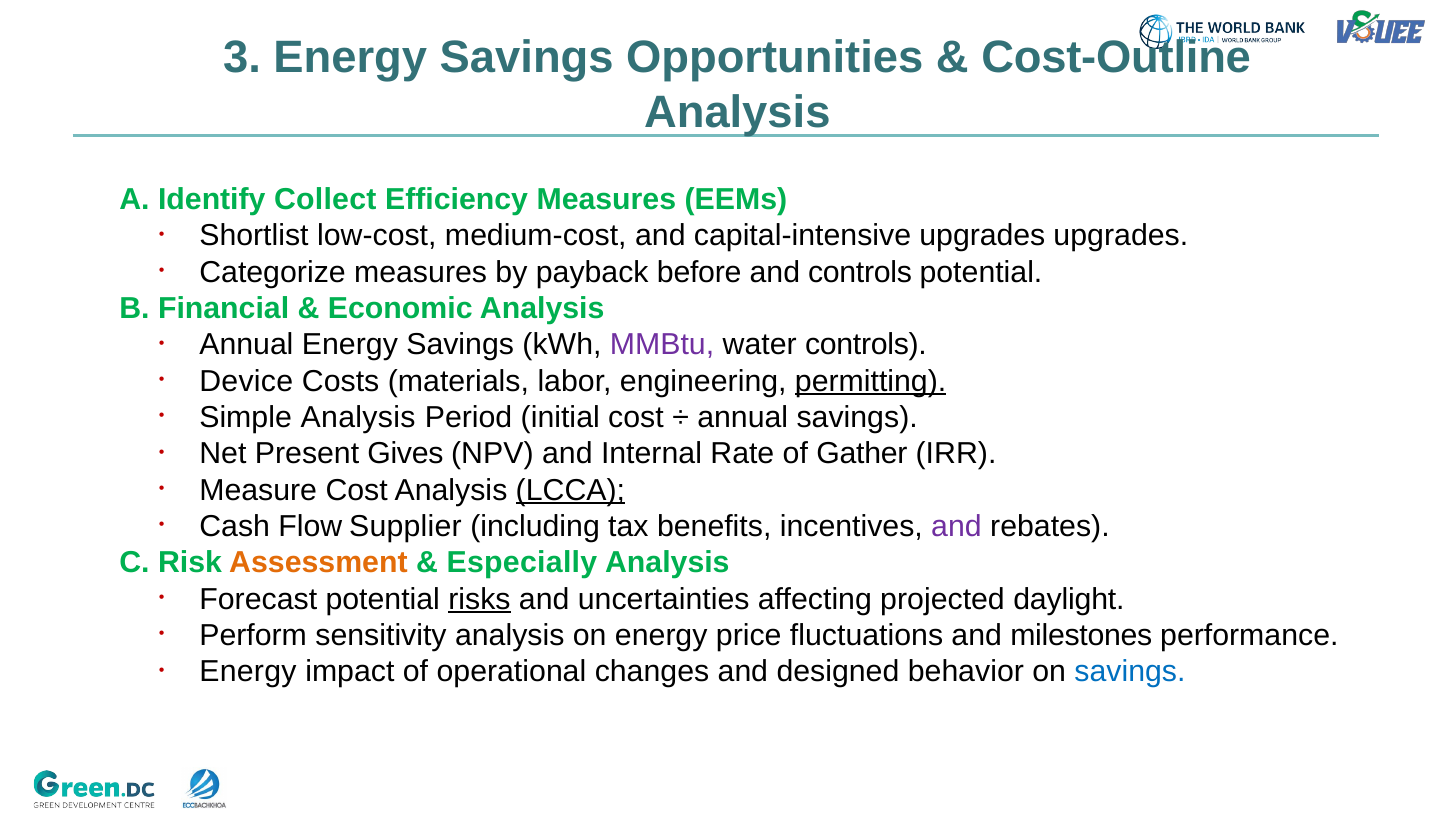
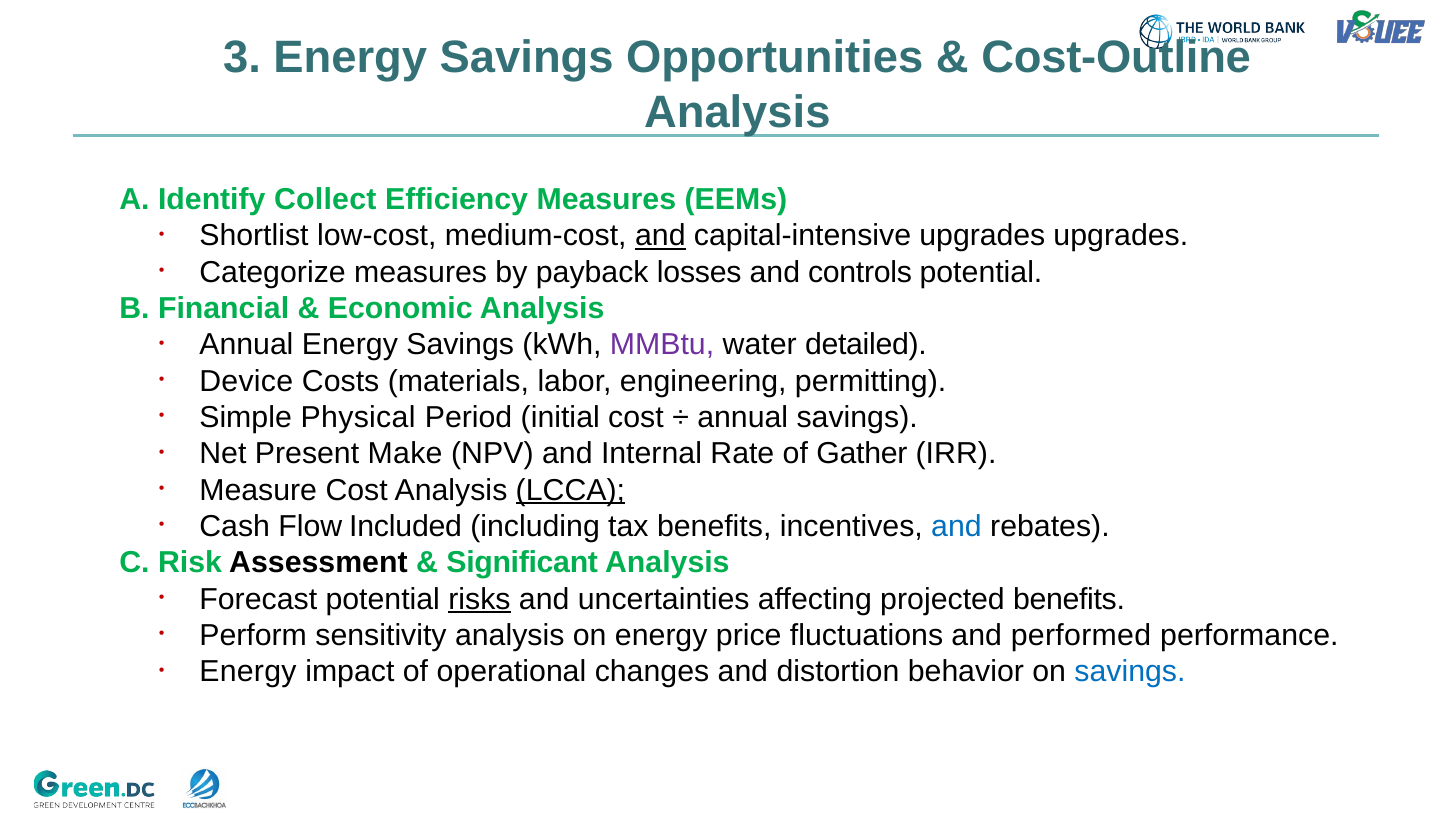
and underline: none -> present (660, 236)
before: before -> losses (699, 272)
water controls: controls -> detailed (866, 345)
permitting underline: present -> none (871, 381)
Simple Analysis: Analysis -> Physical (358, 417)
Gives: Gives -> Make (405, 454)
Supplier: Supplier -> Included (406, 526)
and colour: purple -> blue (956, 526)
Assessment colour: orange -> black (318, 563)
Especially: Especially -> Significant (522, 563)
projected daylight: daylight -> benefits (1069, 599)
milestones: milestones -> performed (1081, 635)
designed: designed -> distortion (838, 672)
